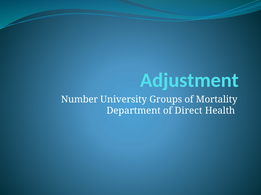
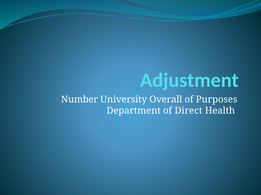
Groups: Groups -> Overall (166, 100)
Mortality: Mortality -> Purposes (217, 100)
